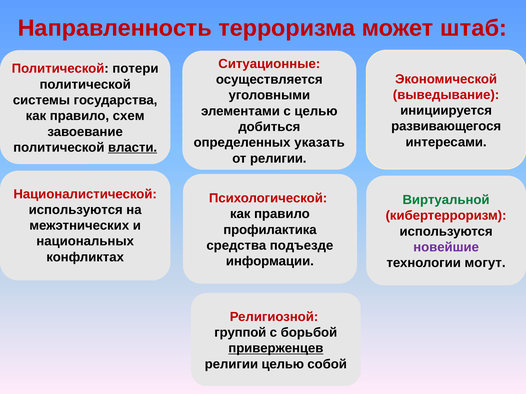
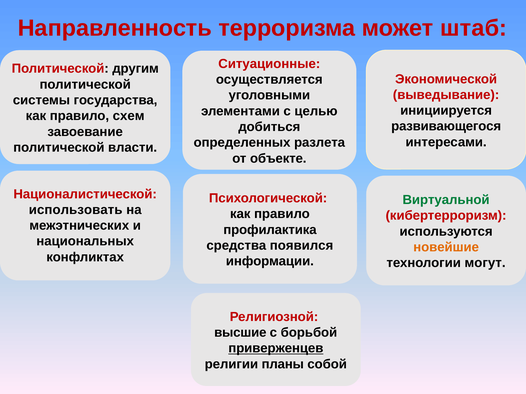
потери: потери -> другим (136, 69)
указать: указать -> разлета (320, 143)
власти underline: present -> none (133, 148)
от религии: религии -> объекте (278, 159)
используются: используются -> использовать (76, 210)
подъезде: подъезде -> появился (302, 246)
новейшие colour: purple -> orange (446, 247)
группой: группой -> высшие (240, 333)
религии целью: целью -> планы (283, 365)
